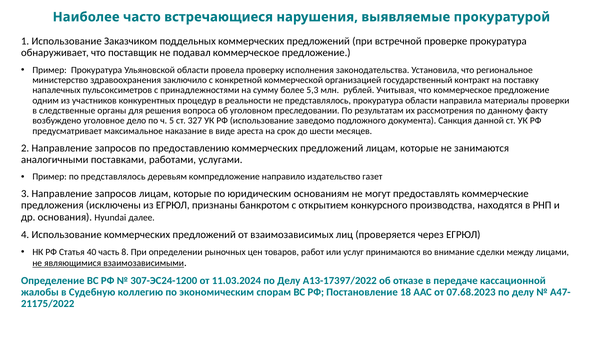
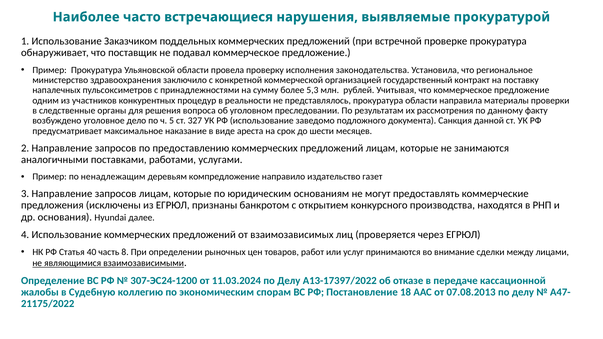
по представлялось: представлялось -> ненадлежащим (113, 177)
07.68.2023: 07.68.2023 -> 07.08.2013 (471, 292)
